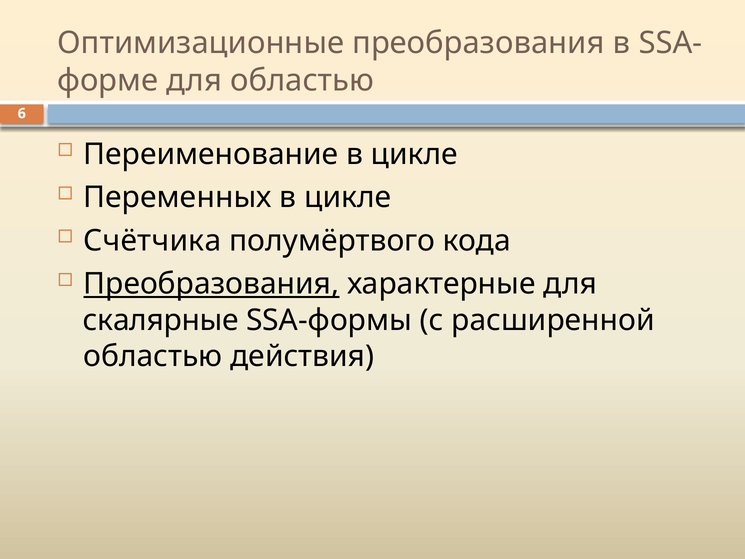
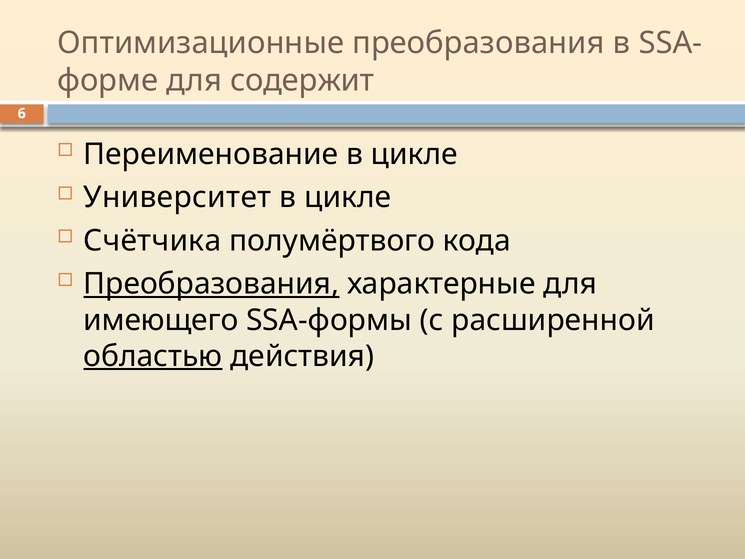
для областью: областью -> содержит (302, 80)
Переменных: Переменных -> Университет (177, 197)
скалярные: скалярные -> имеющего (161, 320)
областью underline: none -> present (153, 356)
